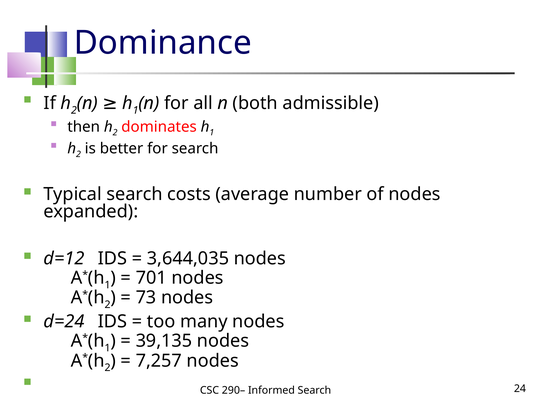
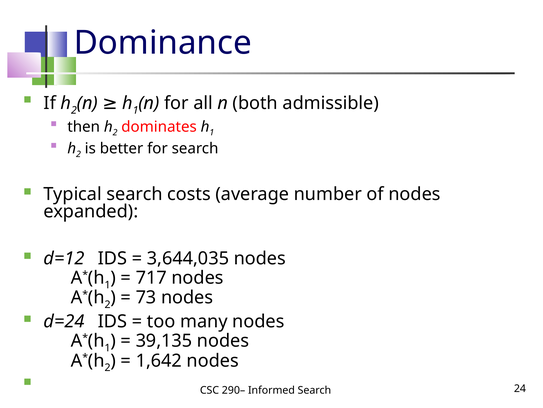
701: 701 -> 717 (151, 277)
7,257: 7,257 -> 1,642 (159, 360)
